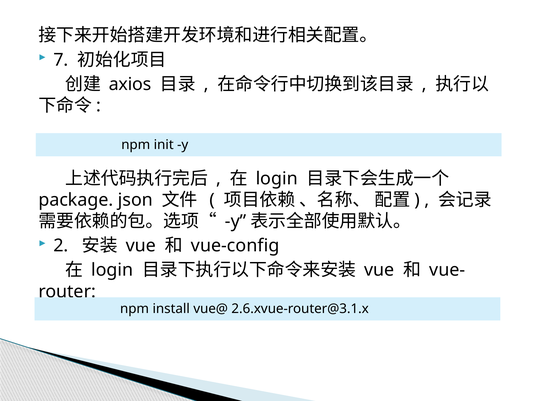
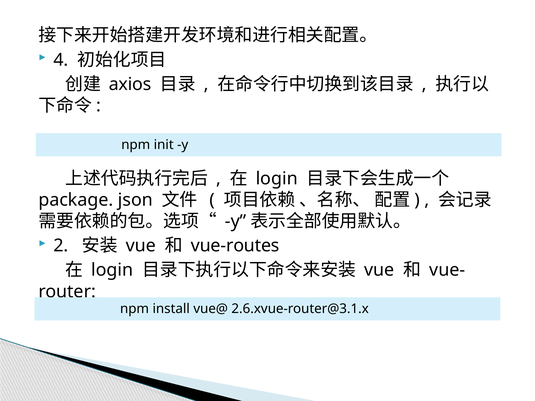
7: 7 -> 4 (61, 60)
vue-config: vue-config -> vue-routes (235, 246)
